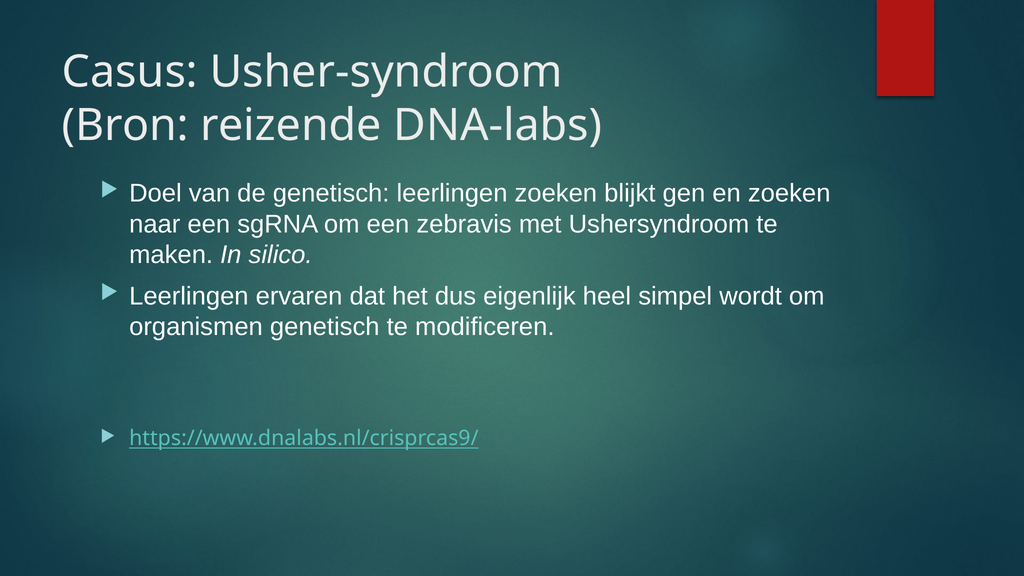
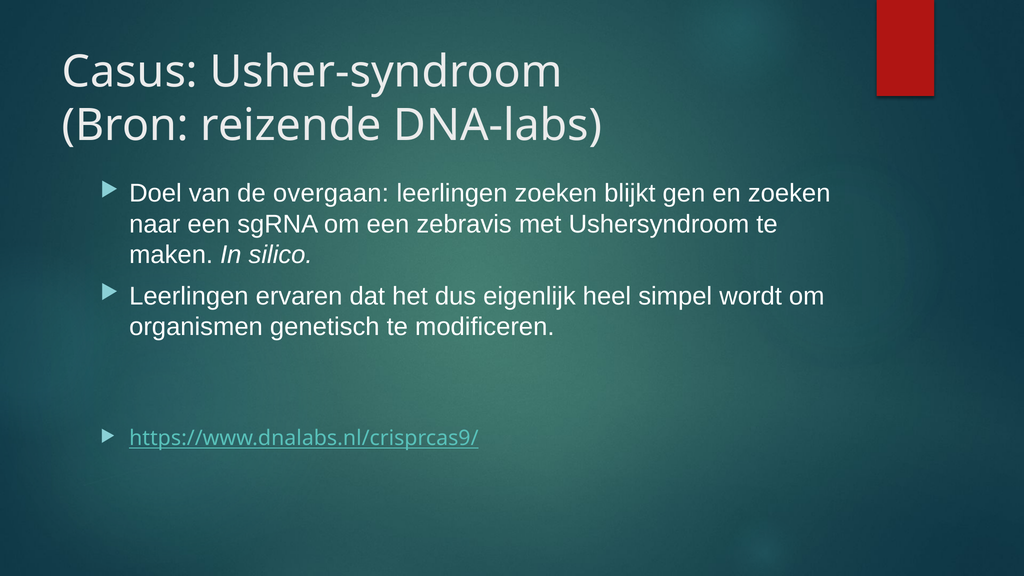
de genetisch: genetisch -> overgaan (331, 193)
